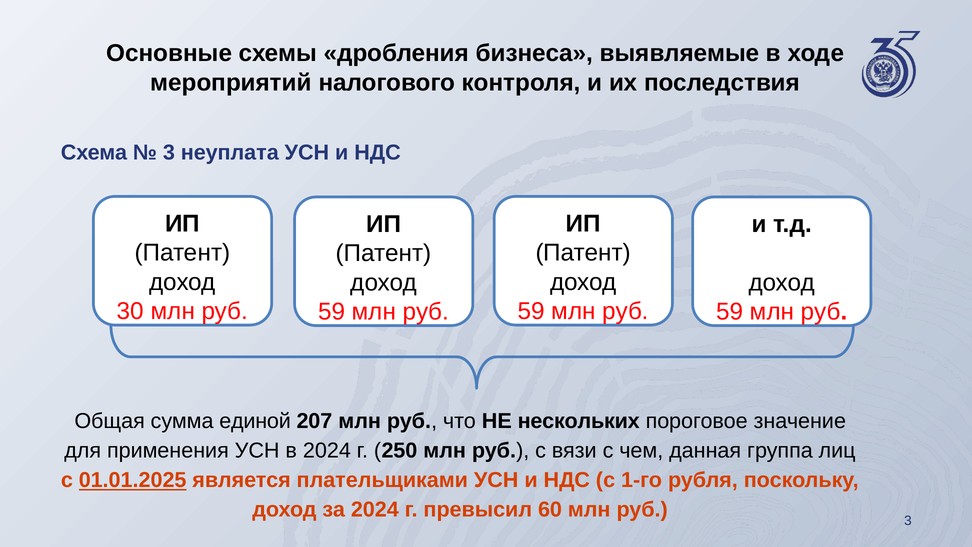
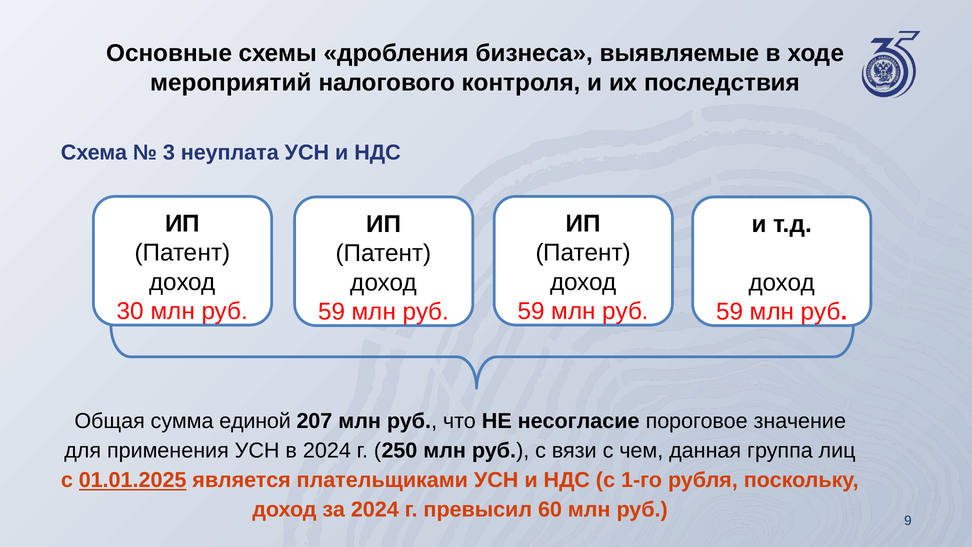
нескольких: нескольких -> несогласие (579, 421)
руб 3: 3 -> 9 (908, 520)
